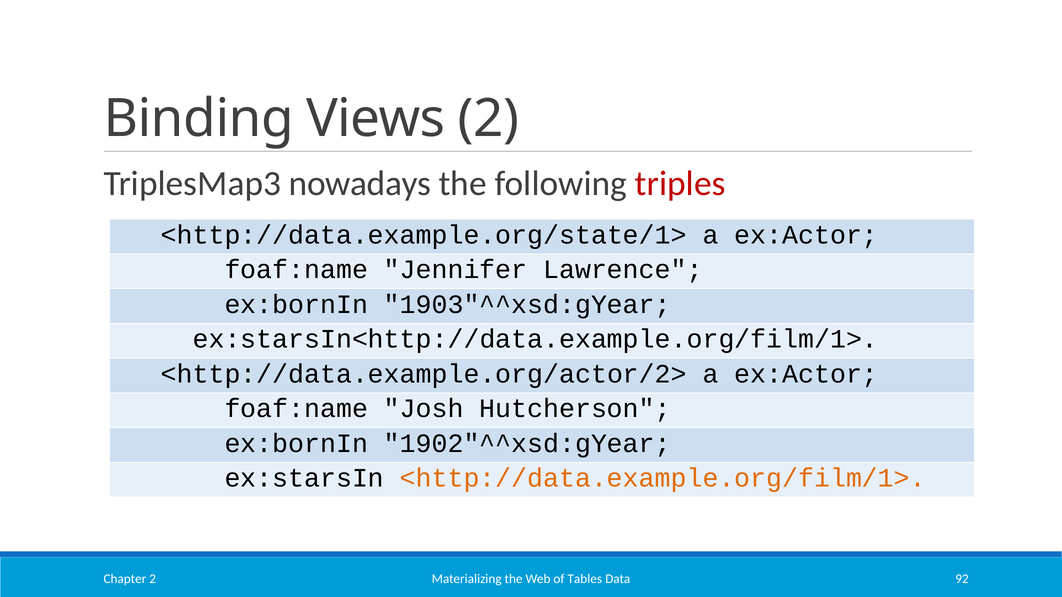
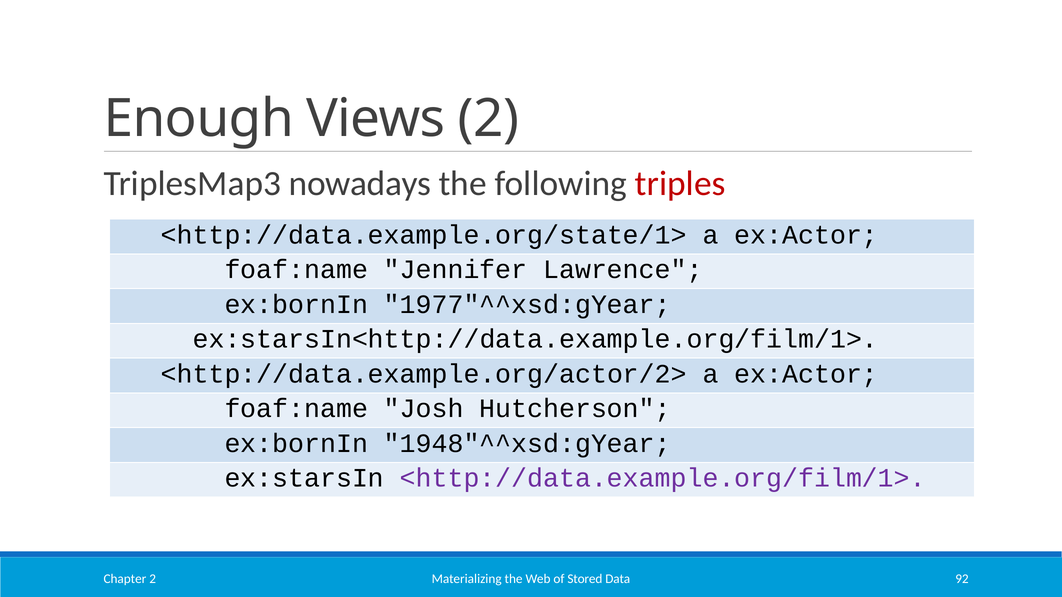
Binding: Binding -> Enough (199, 119)
1903"^^xsd:gYear: 1903"^^xsd:gYear -> 1977"^^xsd:gYear (527, 304)
1902"^^xsd:gYear: 1902"^^xsd:gYear -> 1948"^^xsd:gYear (527, 444)
<http://data.example.org/film/1> colour: orange -> purple (663, 478)
Tables: Tables -> Stored (585, 579)
